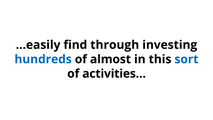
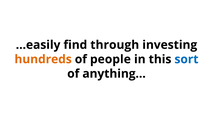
hundreds colour: blue -> orange (43, 59)
almost: almost -> people (110, 59)
activities…: activities… -> anything… (114, 74)
